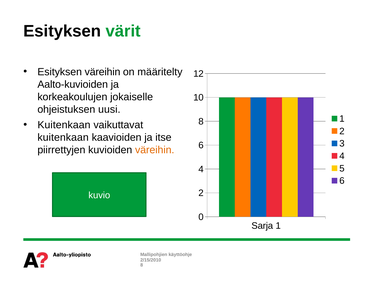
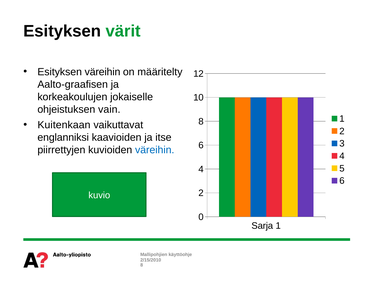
Aalto-kuvioiden: Aalto-kuvioiden -> Aalto-graafisen (73, 84)
uusi: uusi -> vain (109, 109)
kuitenkaan: kuitenkaan -> englanniksi (63, 137)
väreihin colour: orange -> blue (155, 150)
